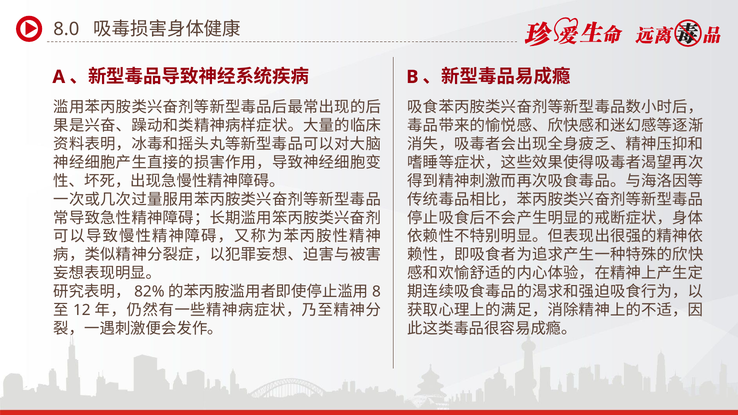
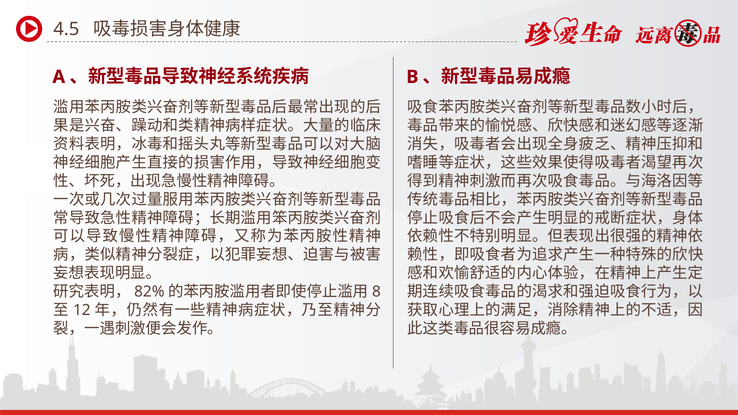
8.0: 8.0 -> 4.5 (66, 29)
